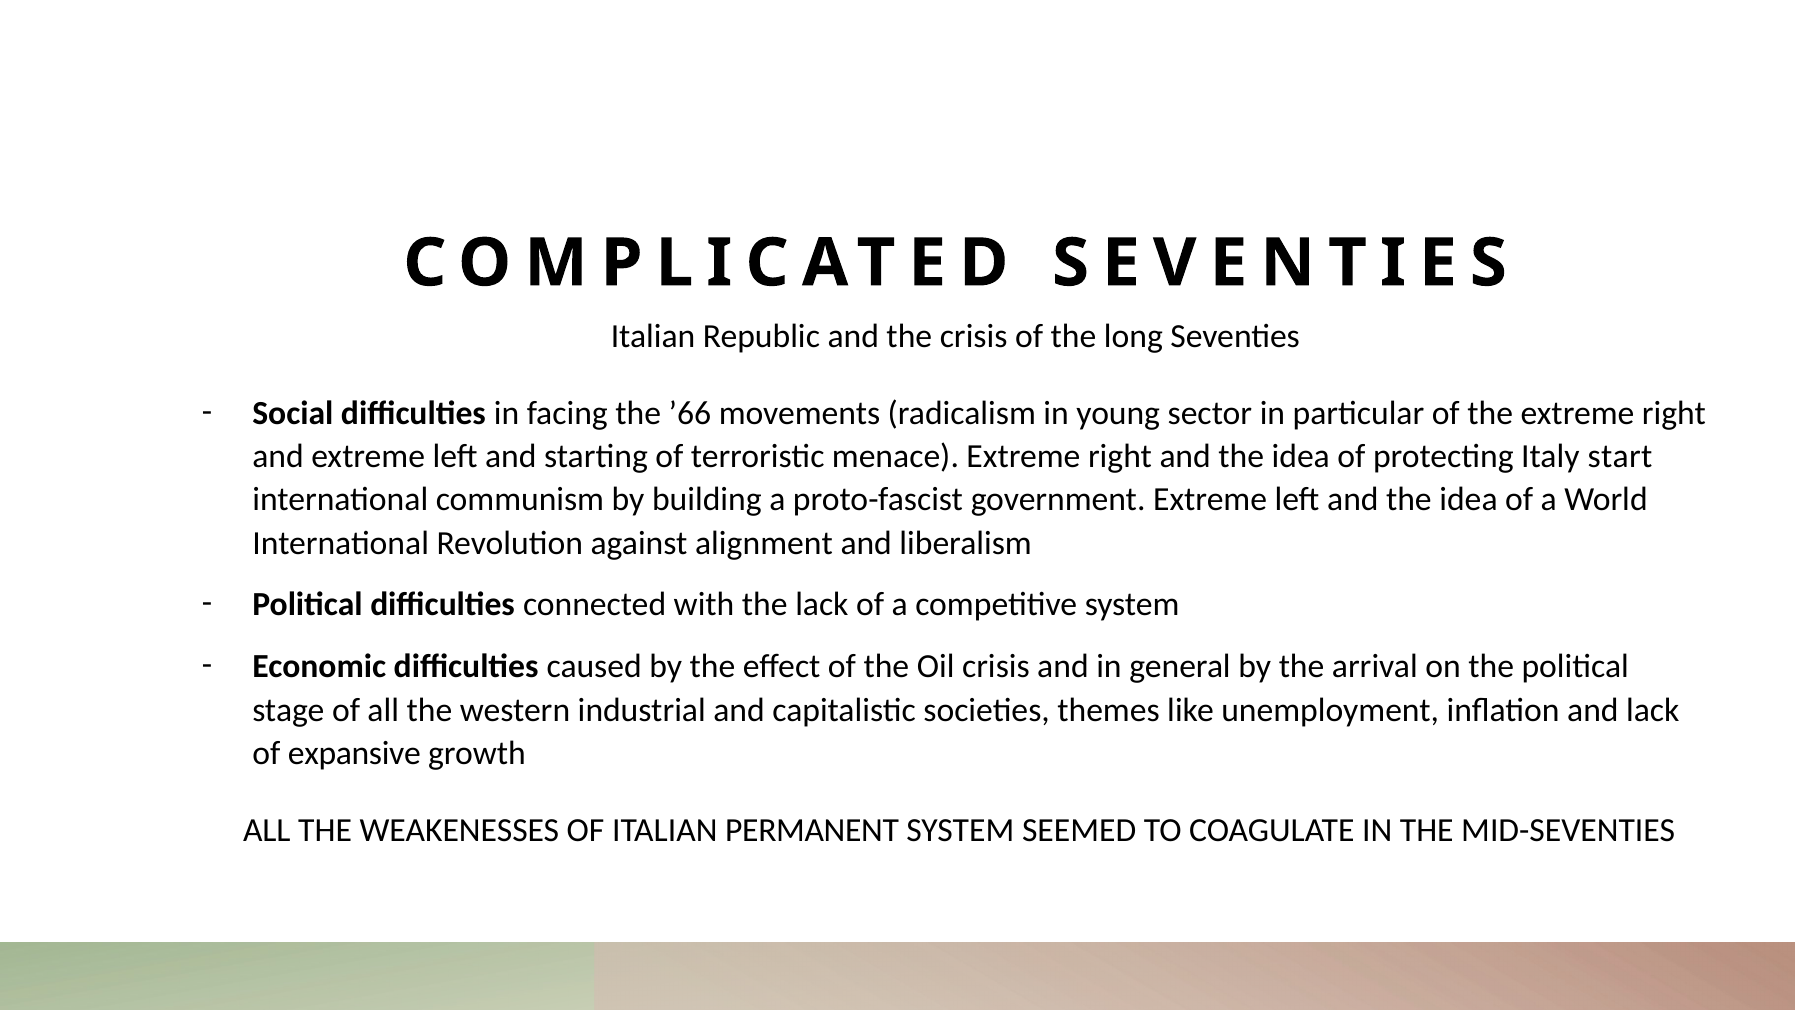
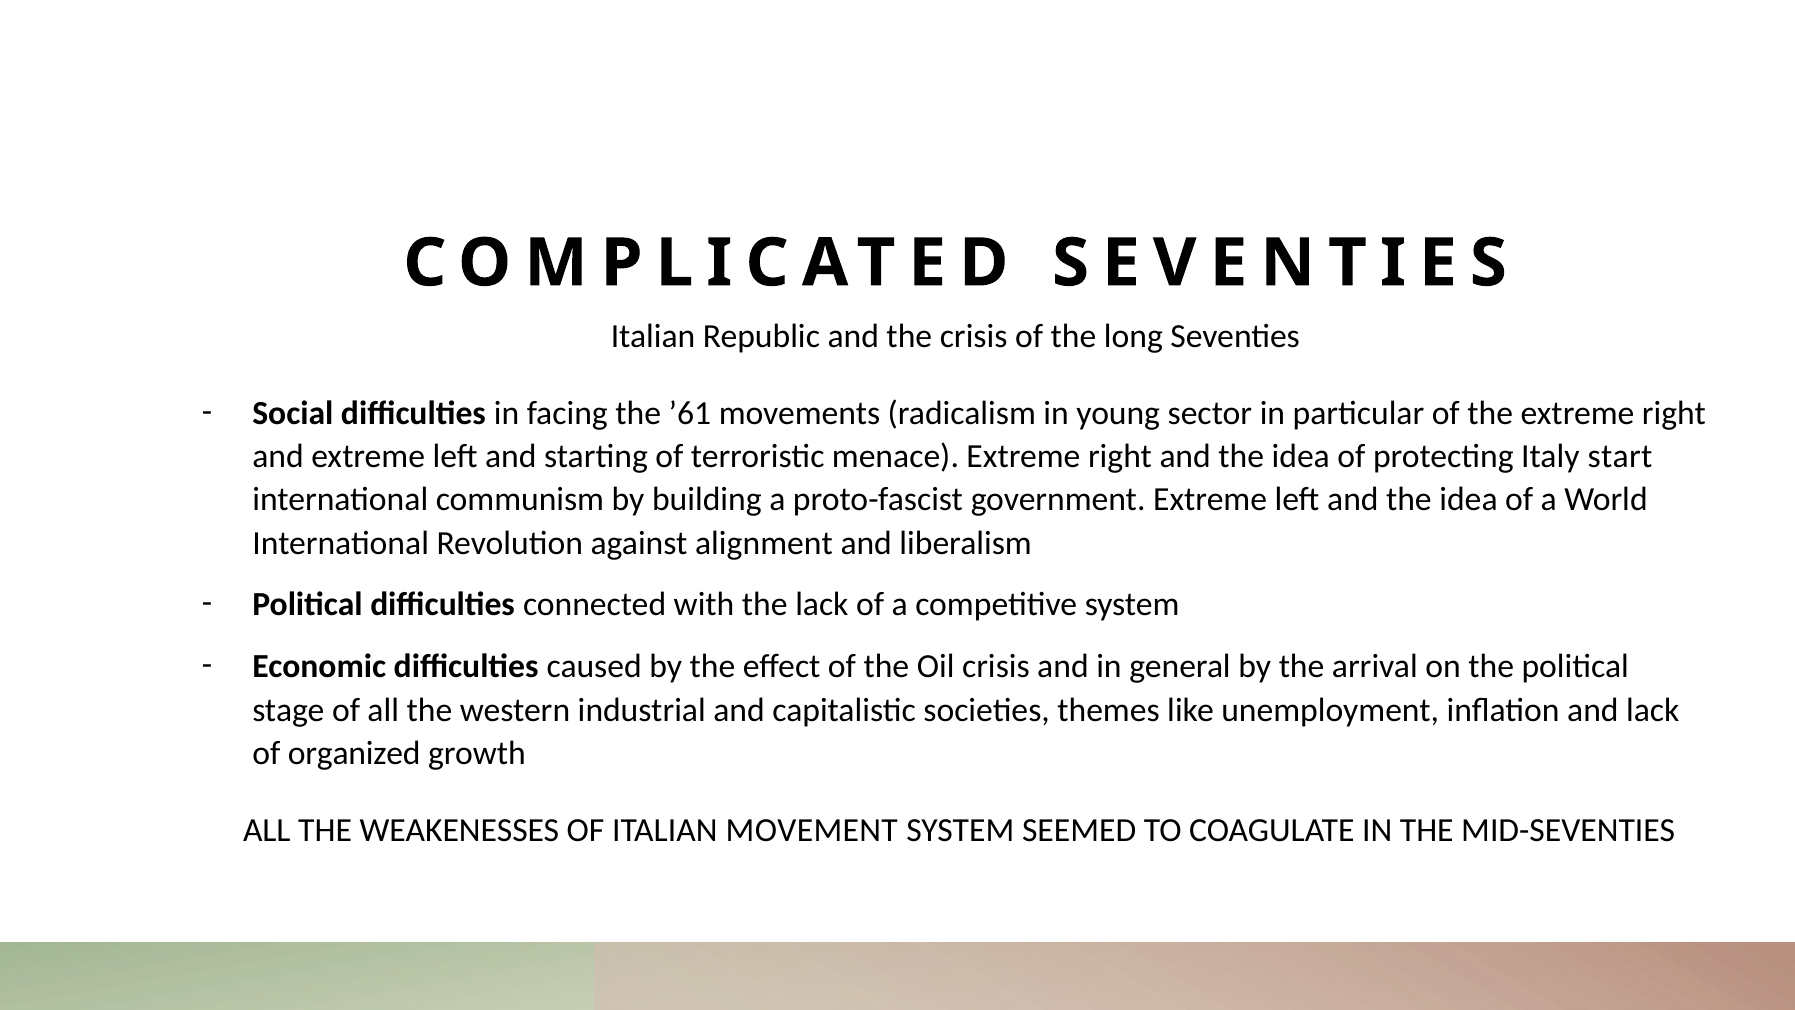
’66: ’66 -> ’61 (690, 413)
expansive: expansive -> organized (354, 753)
PERMANENT: PERMANENT -> MOVEMENT (812, 830)
